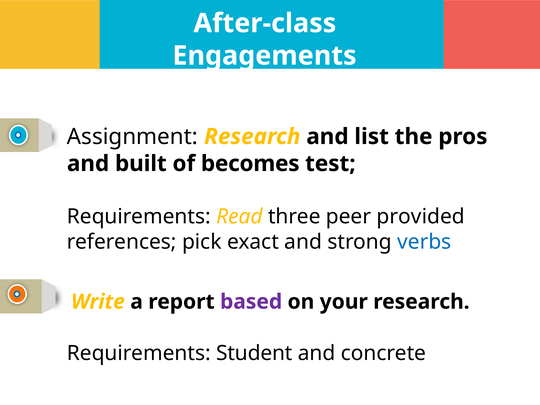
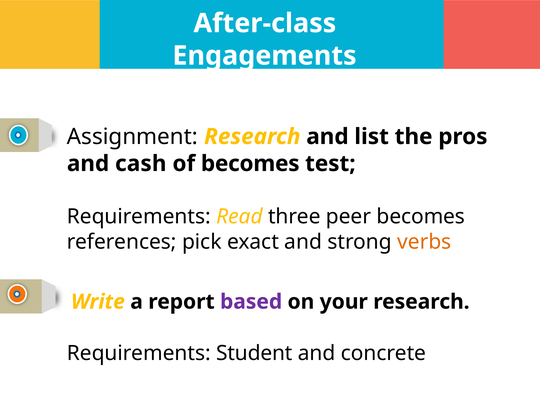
built: built -> cash (141, 164)
peer provided: provided -> becomes (421, 217)
verbs colour: blue -> orange (424, 242)
